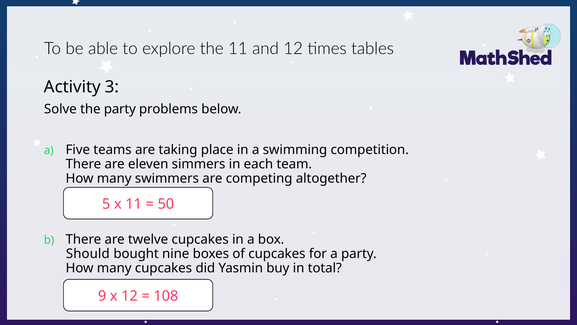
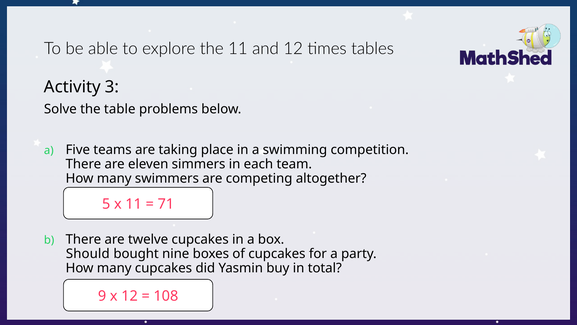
the party: party -> table (120, 109)
50: 50 -> 71 (166, 204)
